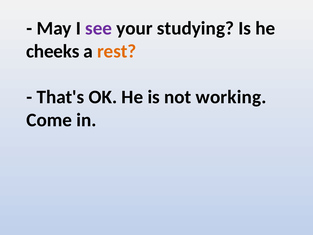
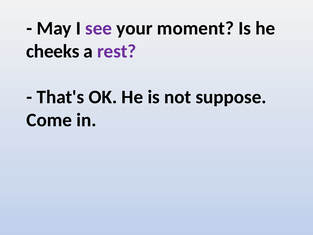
studying: studying -> moment (195, 28)
rest colour: orange -> purple (117, 51)
working: working -> suppose (231, 97)
